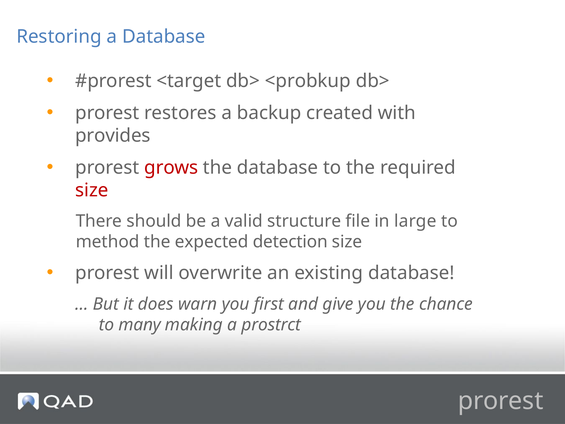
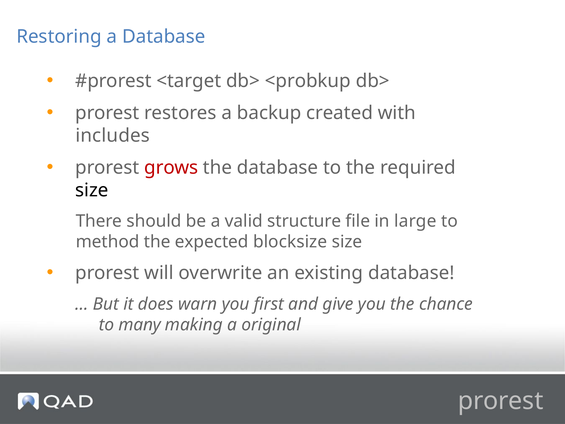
provides: provides -> includes (113, 135)
size colour: red -> black (92, 190)
detection: detection -> blocksize (290, 242)
prostrct: prostrct -> original (271, 325)
